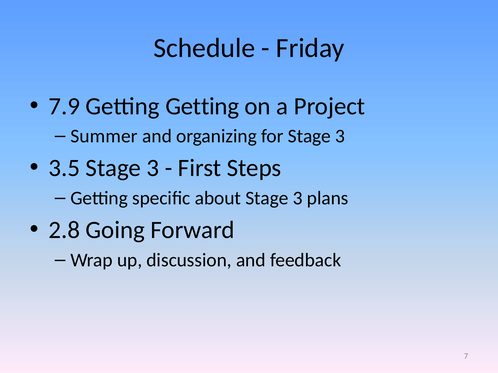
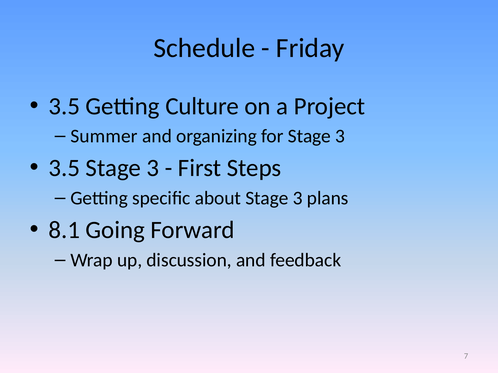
7.9: 7.9 -> 3.5 (64, 106)
Getting Getting: Getting -> Culture (202, 106)
2.8: 2.8 -> 8.1 (64, 230)
